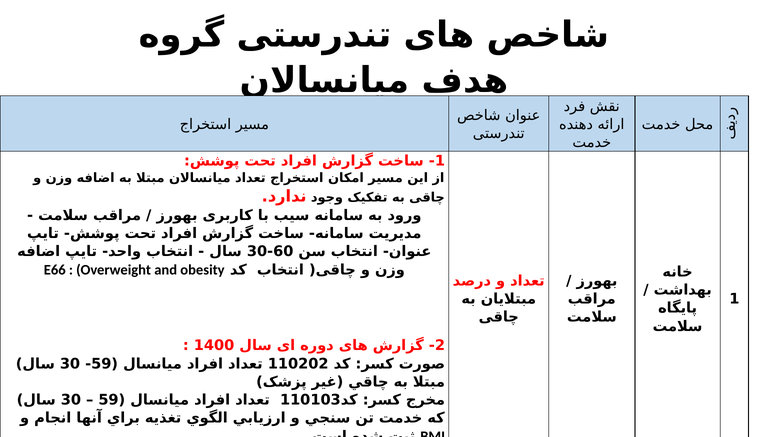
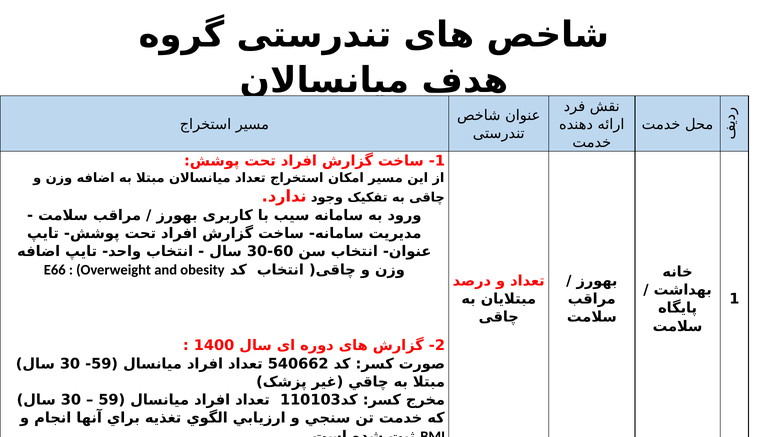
110202: 110202 -> 540662 (298, 364)
